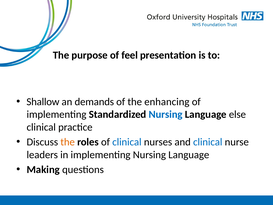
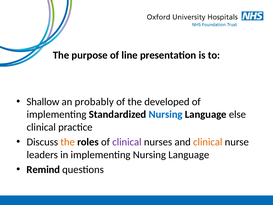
feel: feel -> line (130, 55)
demands: demands -> probably (94, 102)
enhancing: enhancing -> developed (167, 102)
clinical colour: blue -> purple (127, 142)
clinical colour: blue -> orange (208, 142)
Making: Making -> Remind (43, 169)
